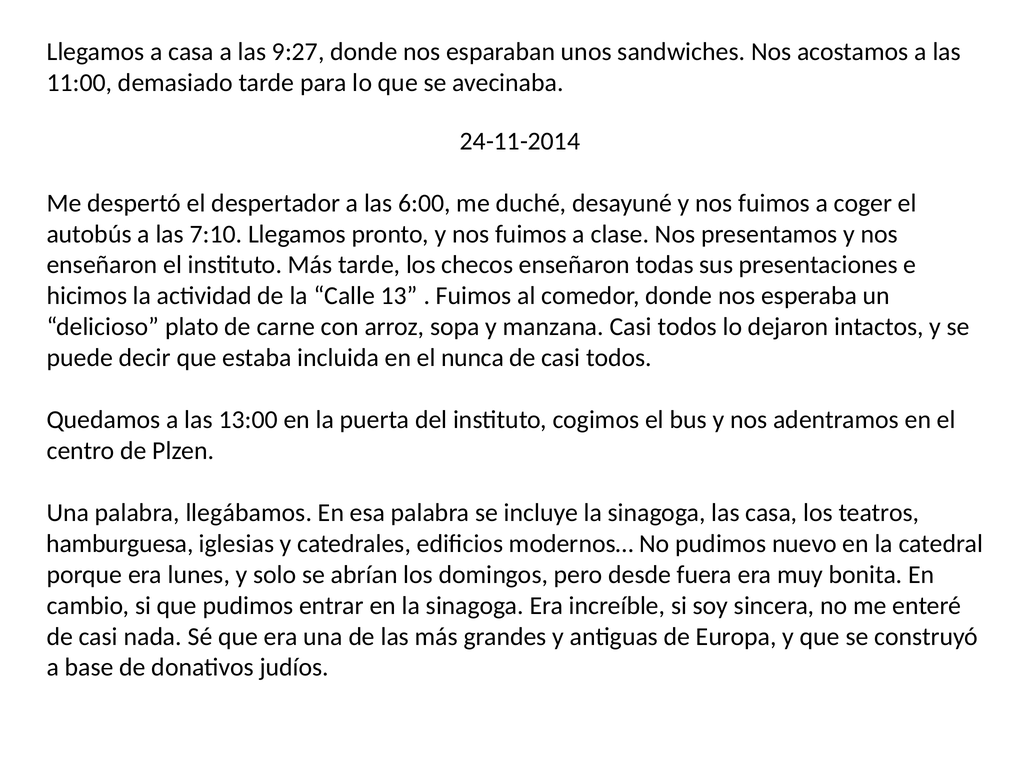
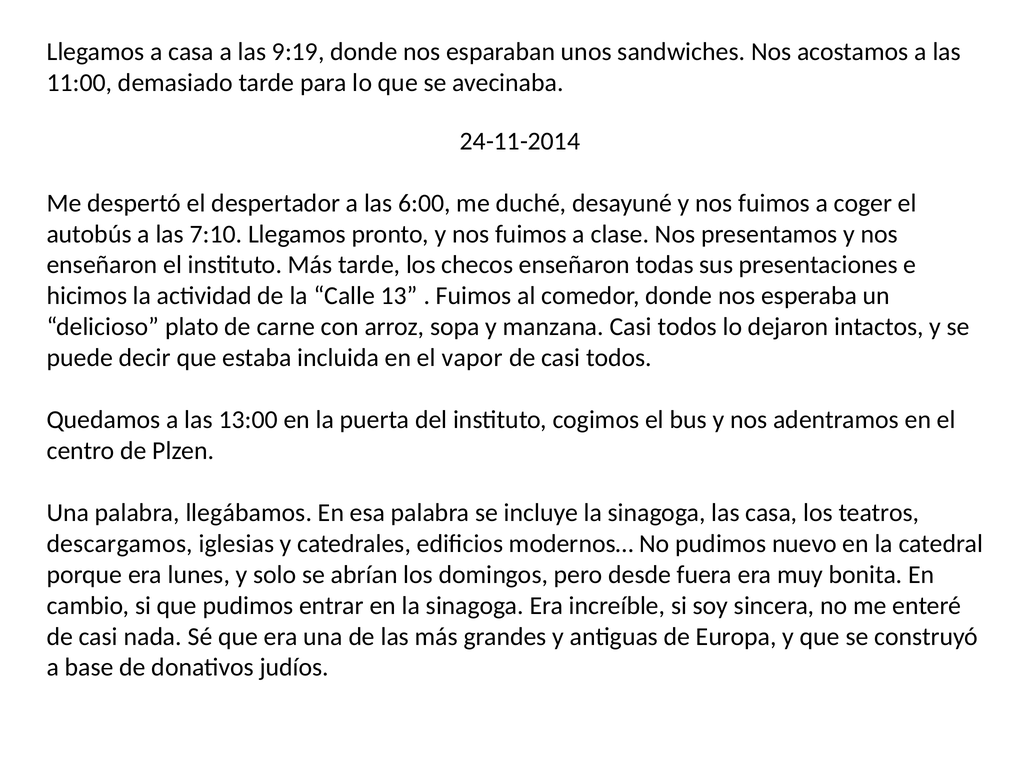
9:27: 9:27 -> 9:19 (298, 52)
nunca: nunca -> vapor (472, 358)
hamburguesa: hamburguesa -> descargamos (120, 544)
